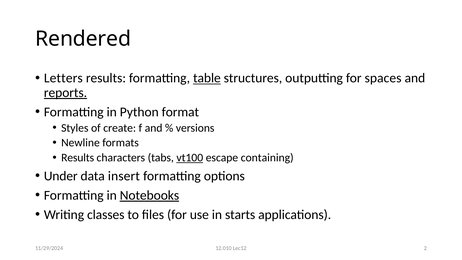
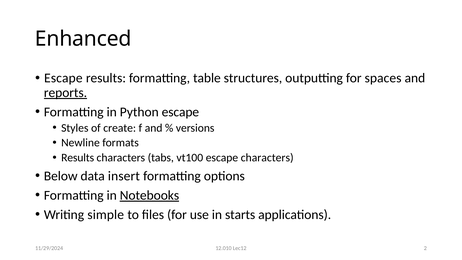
Rendered: Rendered -> Enhanced (83, 39)
Letters: Letters -> Escape (63, 78)
table underline: present -> none (207, 78)
Python format: format -> escape (180, 112)
vt100 underline: present -> none (190, 158)
escape containing: containing -> characters (267, 158)
Under: Under -> Below (61, 176)
classes: classes -> simple (106, 215)
